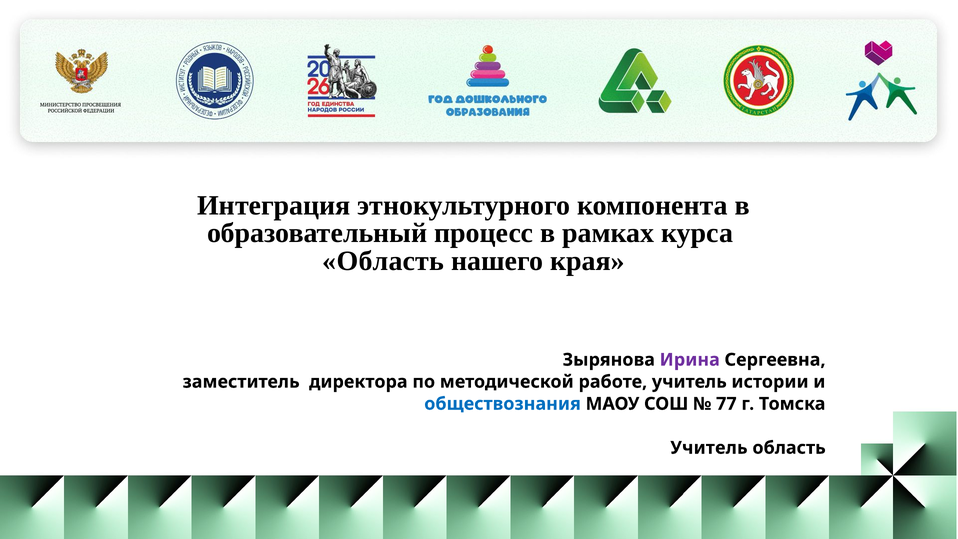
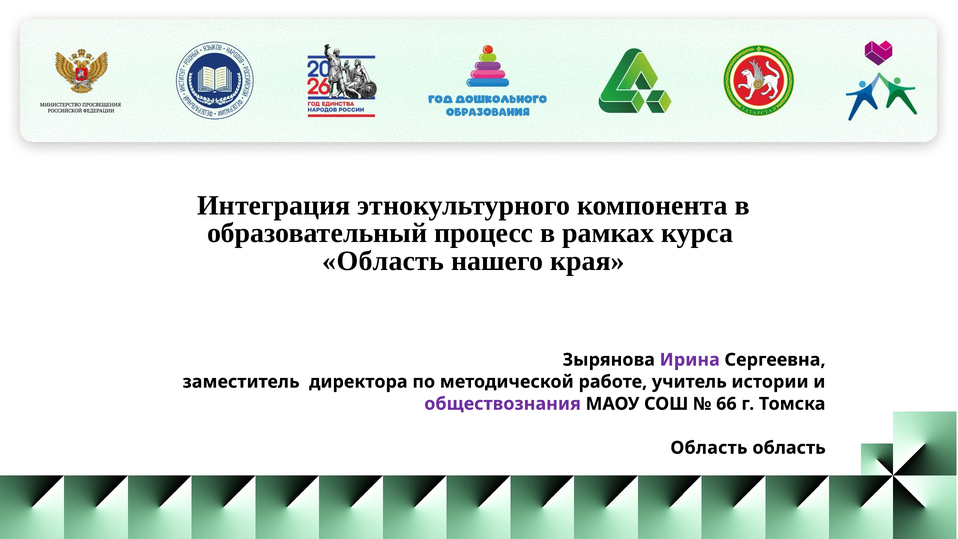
обществознания colour: blue -> purple (503, 404)
77: 77 -> 66 (726, 404)
Учитель: Учитель -> Область (709, 448)
